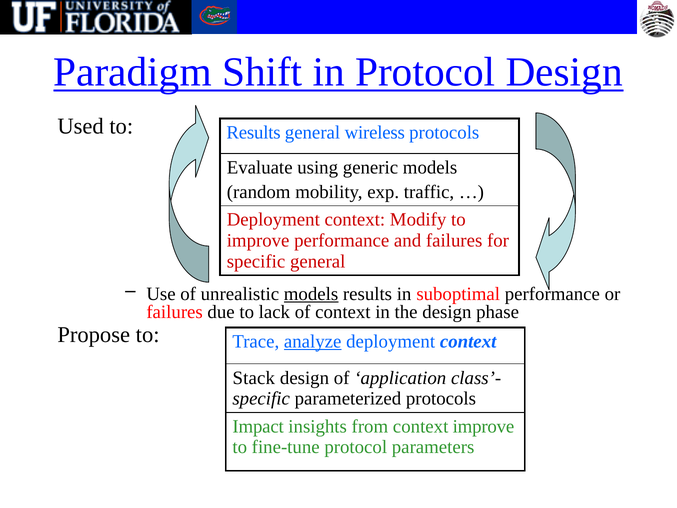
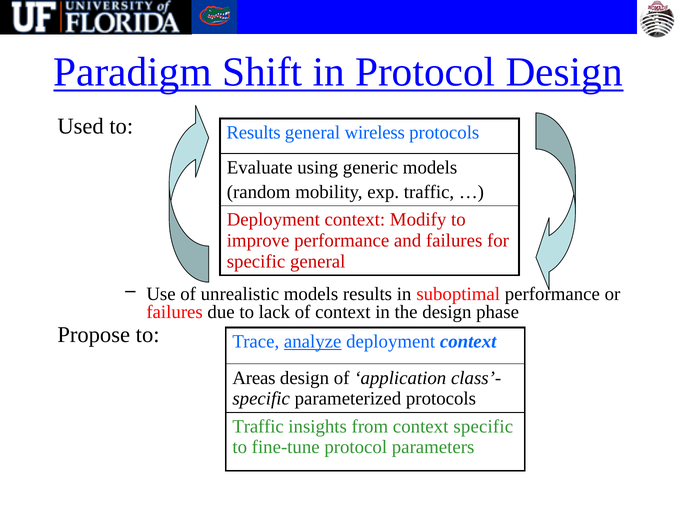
models underline: present -> none (311, 294)
Stack: Stack -> Areas (254, 378)
Impact: Impact -> Traffic (258, 426)
context improve: improve -> specific (483, 426)
